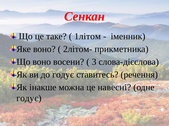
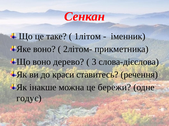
восени: восени -> дерево (69, 62)
до годує: годує -> краси (63, 75)
навесні: навесні -> бережи (114, 88)
